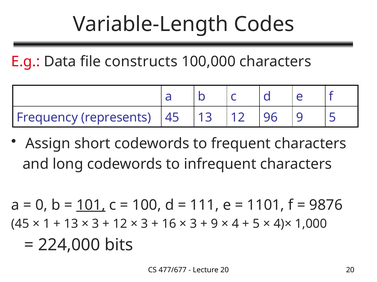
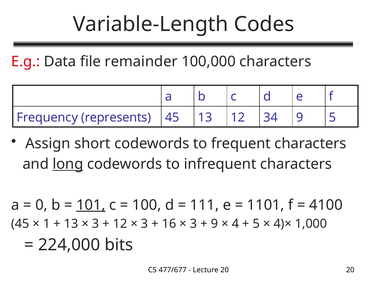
constructs: constructs -> remainder (141, 62)
96: 96 -> 34 (271, 118)
long underline: none -> present (68, 164)
9876: 9876 -> 4100 (326, 206)
